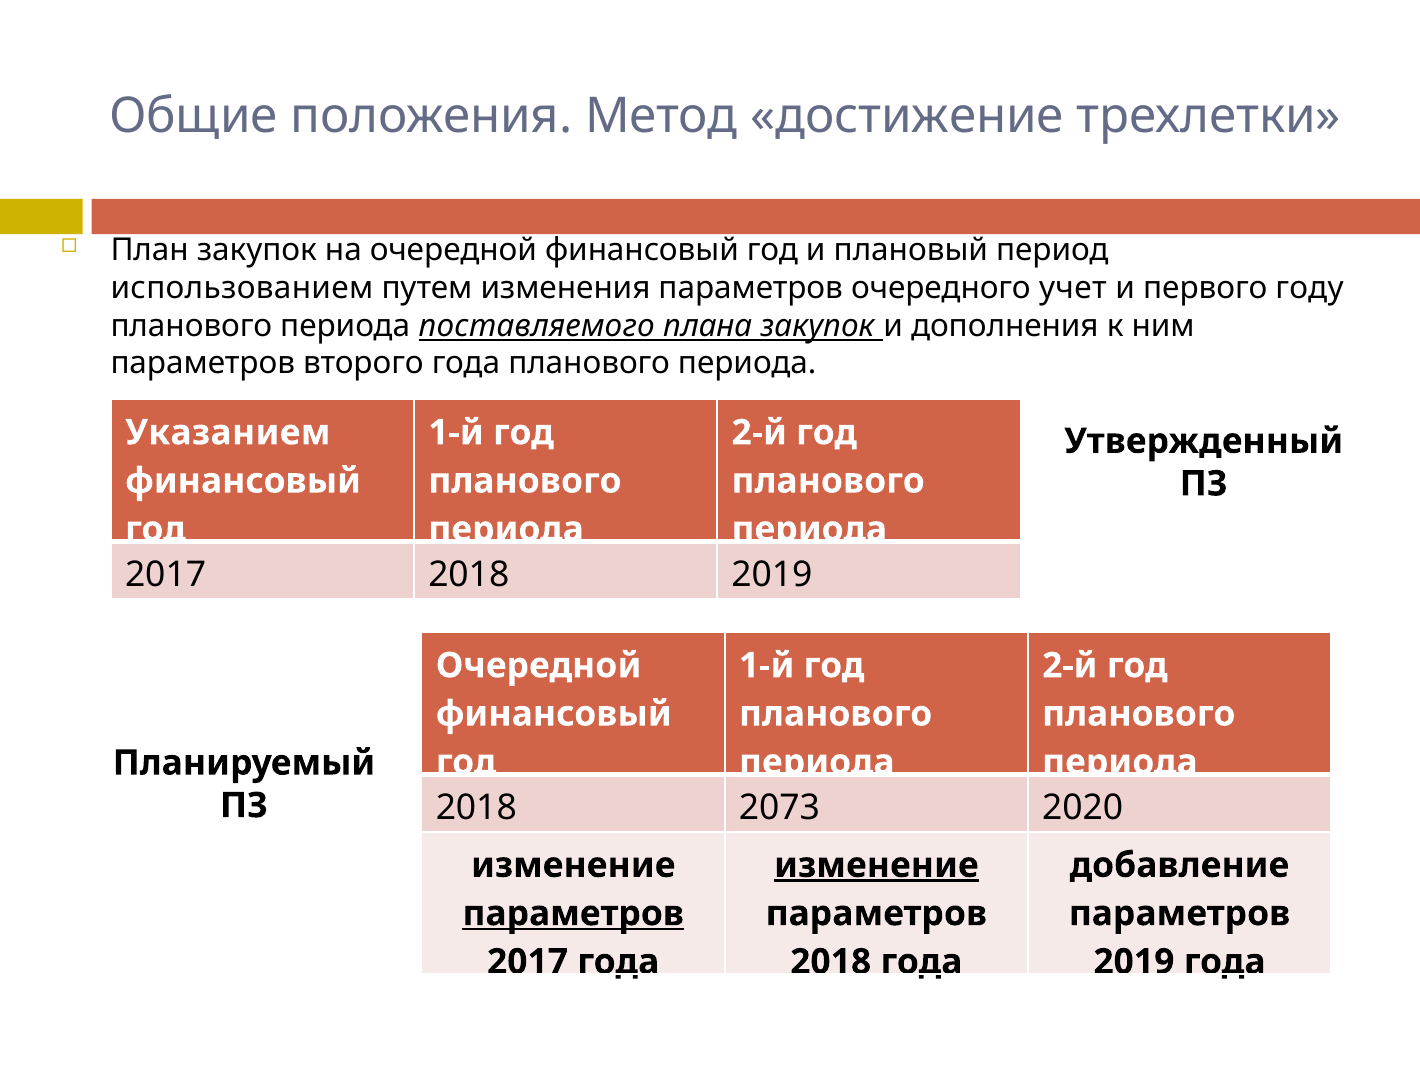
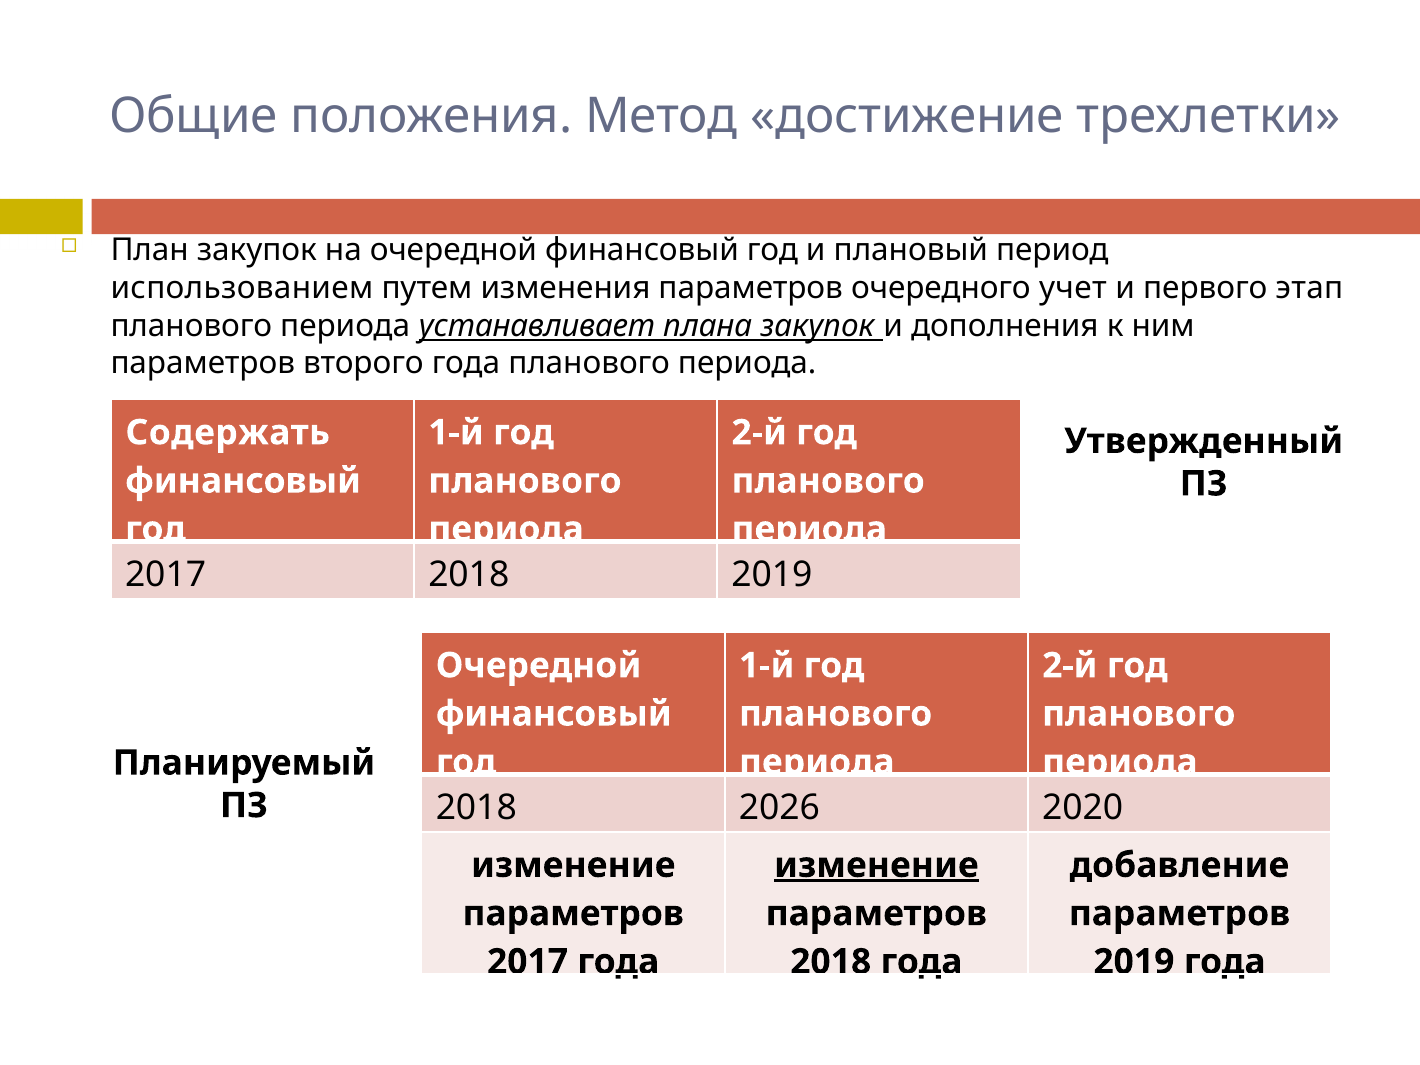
году: году -> этап (1309, 288)
поставляемого: поставляемого -> устанавливает (537, 326)
Указанием: Указанием -> Содержать (228, 433)
2073: 2073 -> 2026 (780, 808)
параметров underline: present -> none (573, 914)
